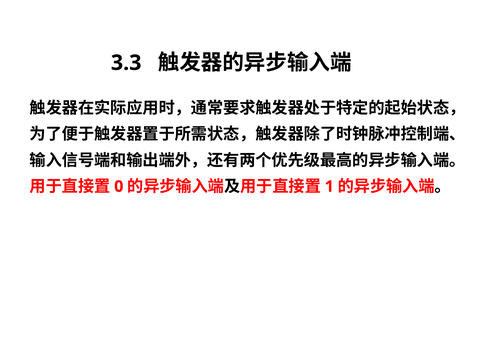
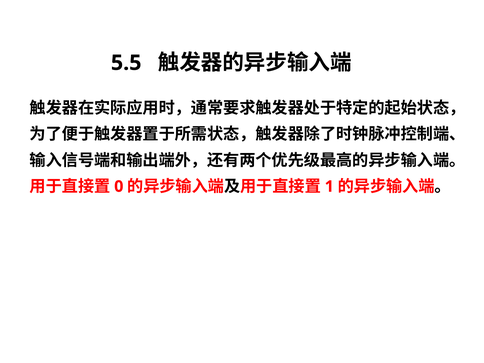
3.3: 3.3 -> 5.5 (126, 63)
